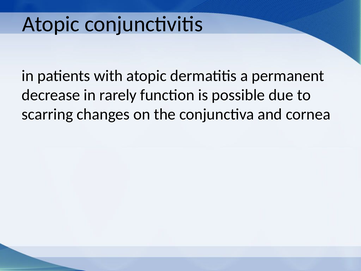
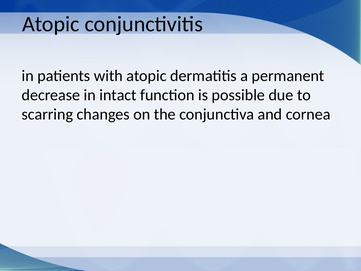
rarely: rarely -> intact (118, 95)
